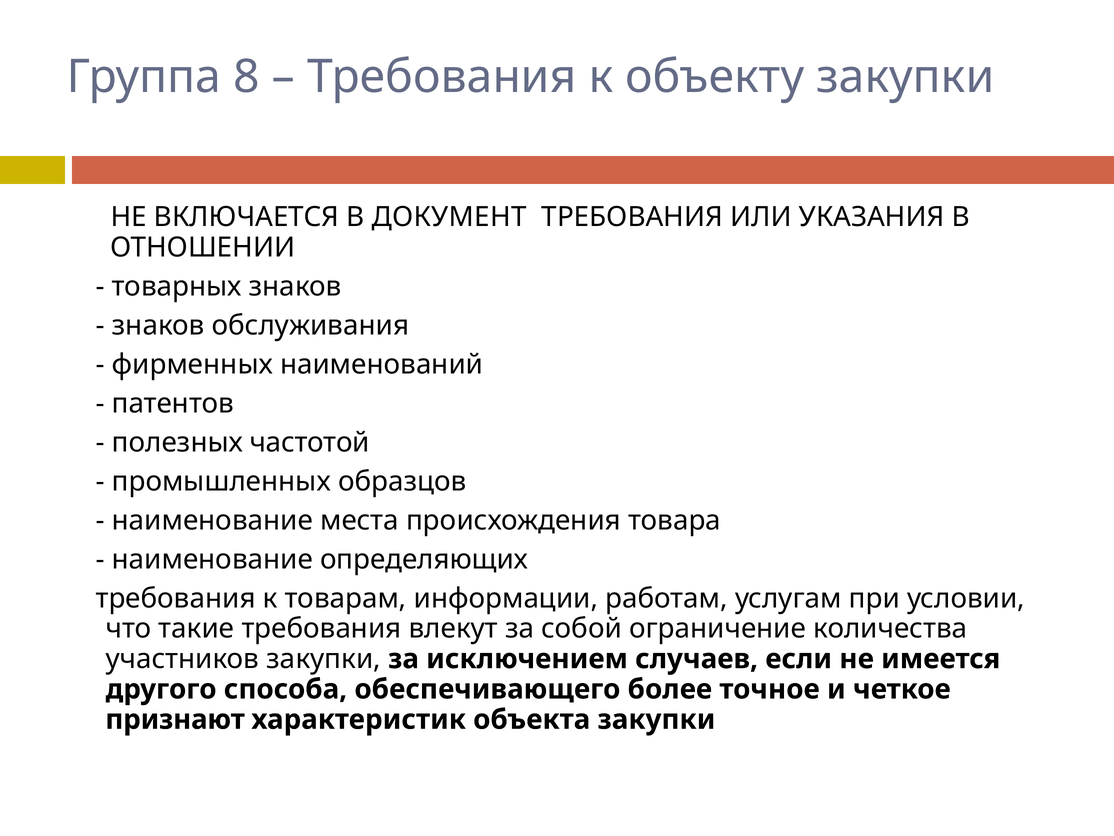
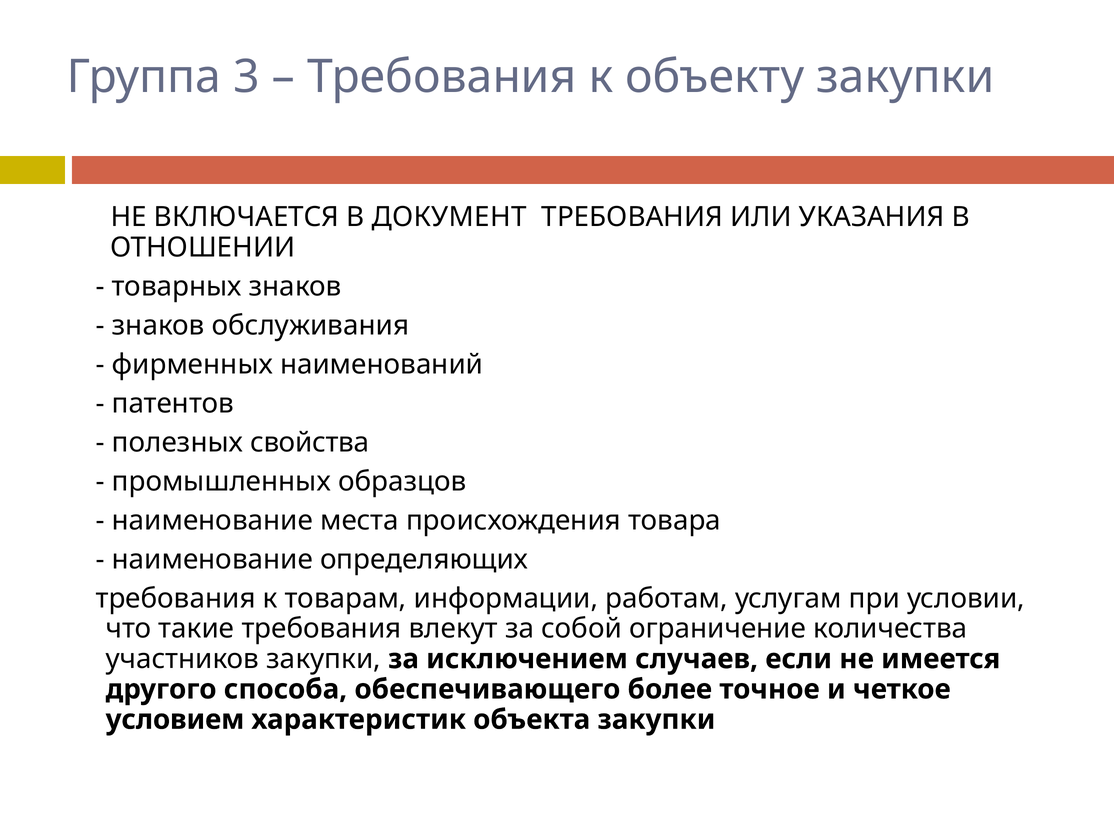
8: 8 -> 3 (247, 77)
частотой: частотой -> свойства (310, 442)
признают: признают -> условием (175, 719)
